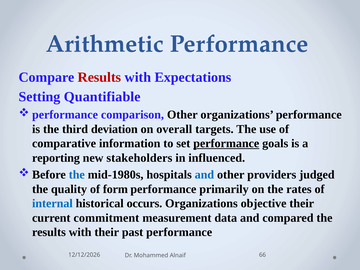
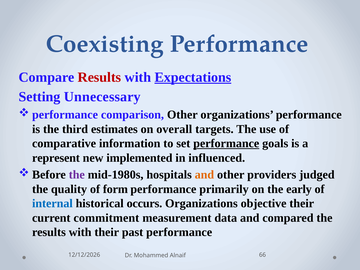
Arithmetic: Arithmetic -> Coexisting (105, 44)
Expectations underline: none -> present (193, 77)
Quantifiable: Quantifiable -> Unnecessary (102, 97)
deviation: deviation -> estimates (114, 129)
reporting: reporting -> represent (56, 158)
stakeholders: stakeholders -> implemented (139, 158)
the colour: blue -> purple (77, 175)
and colour: blue -> orange (204, 175)
rates: rates -> early (299, 189)
